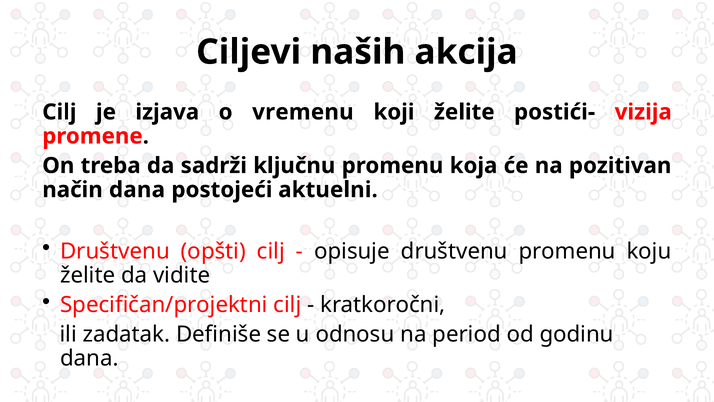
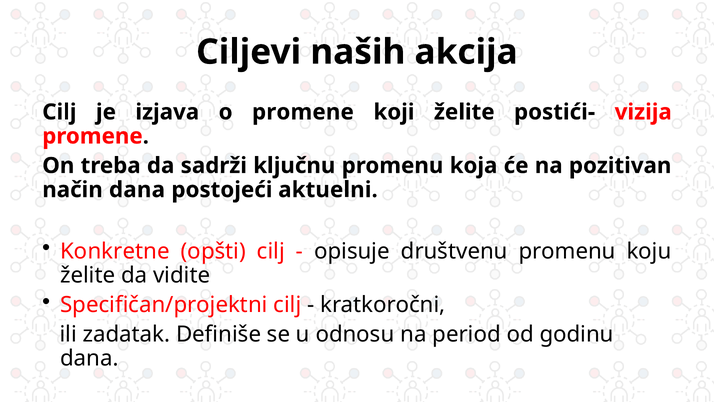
o vremenu: vremenu -> promene (303, 112)
Društvenu: Društvenu -> Konkretne (115, 251)
